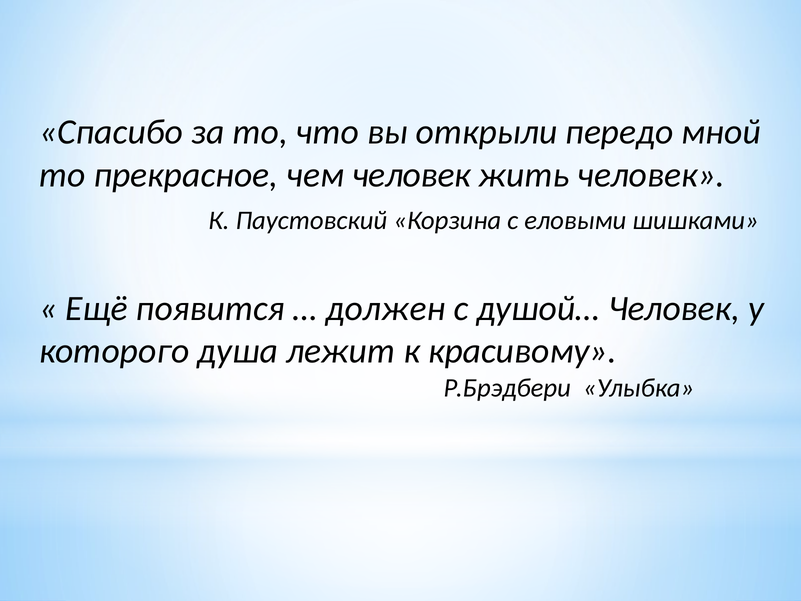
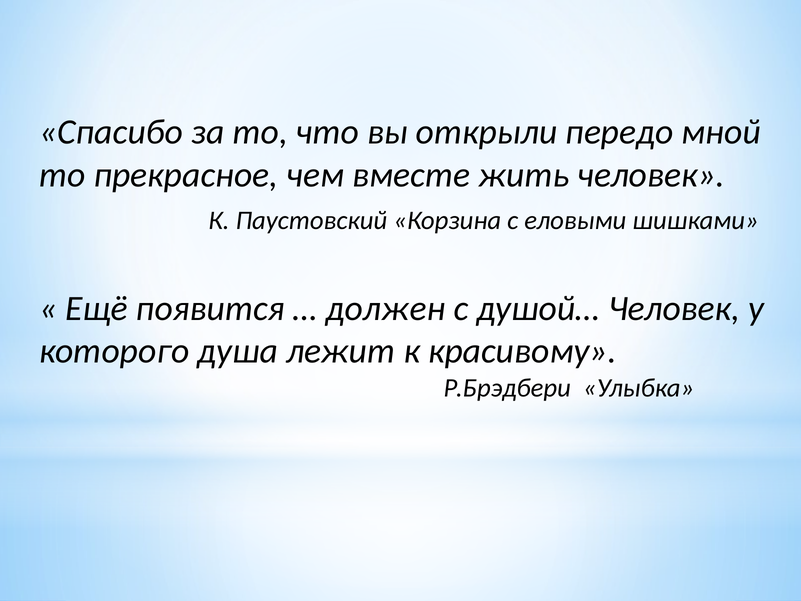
чем человек: человек -> вместе (411, 175)
